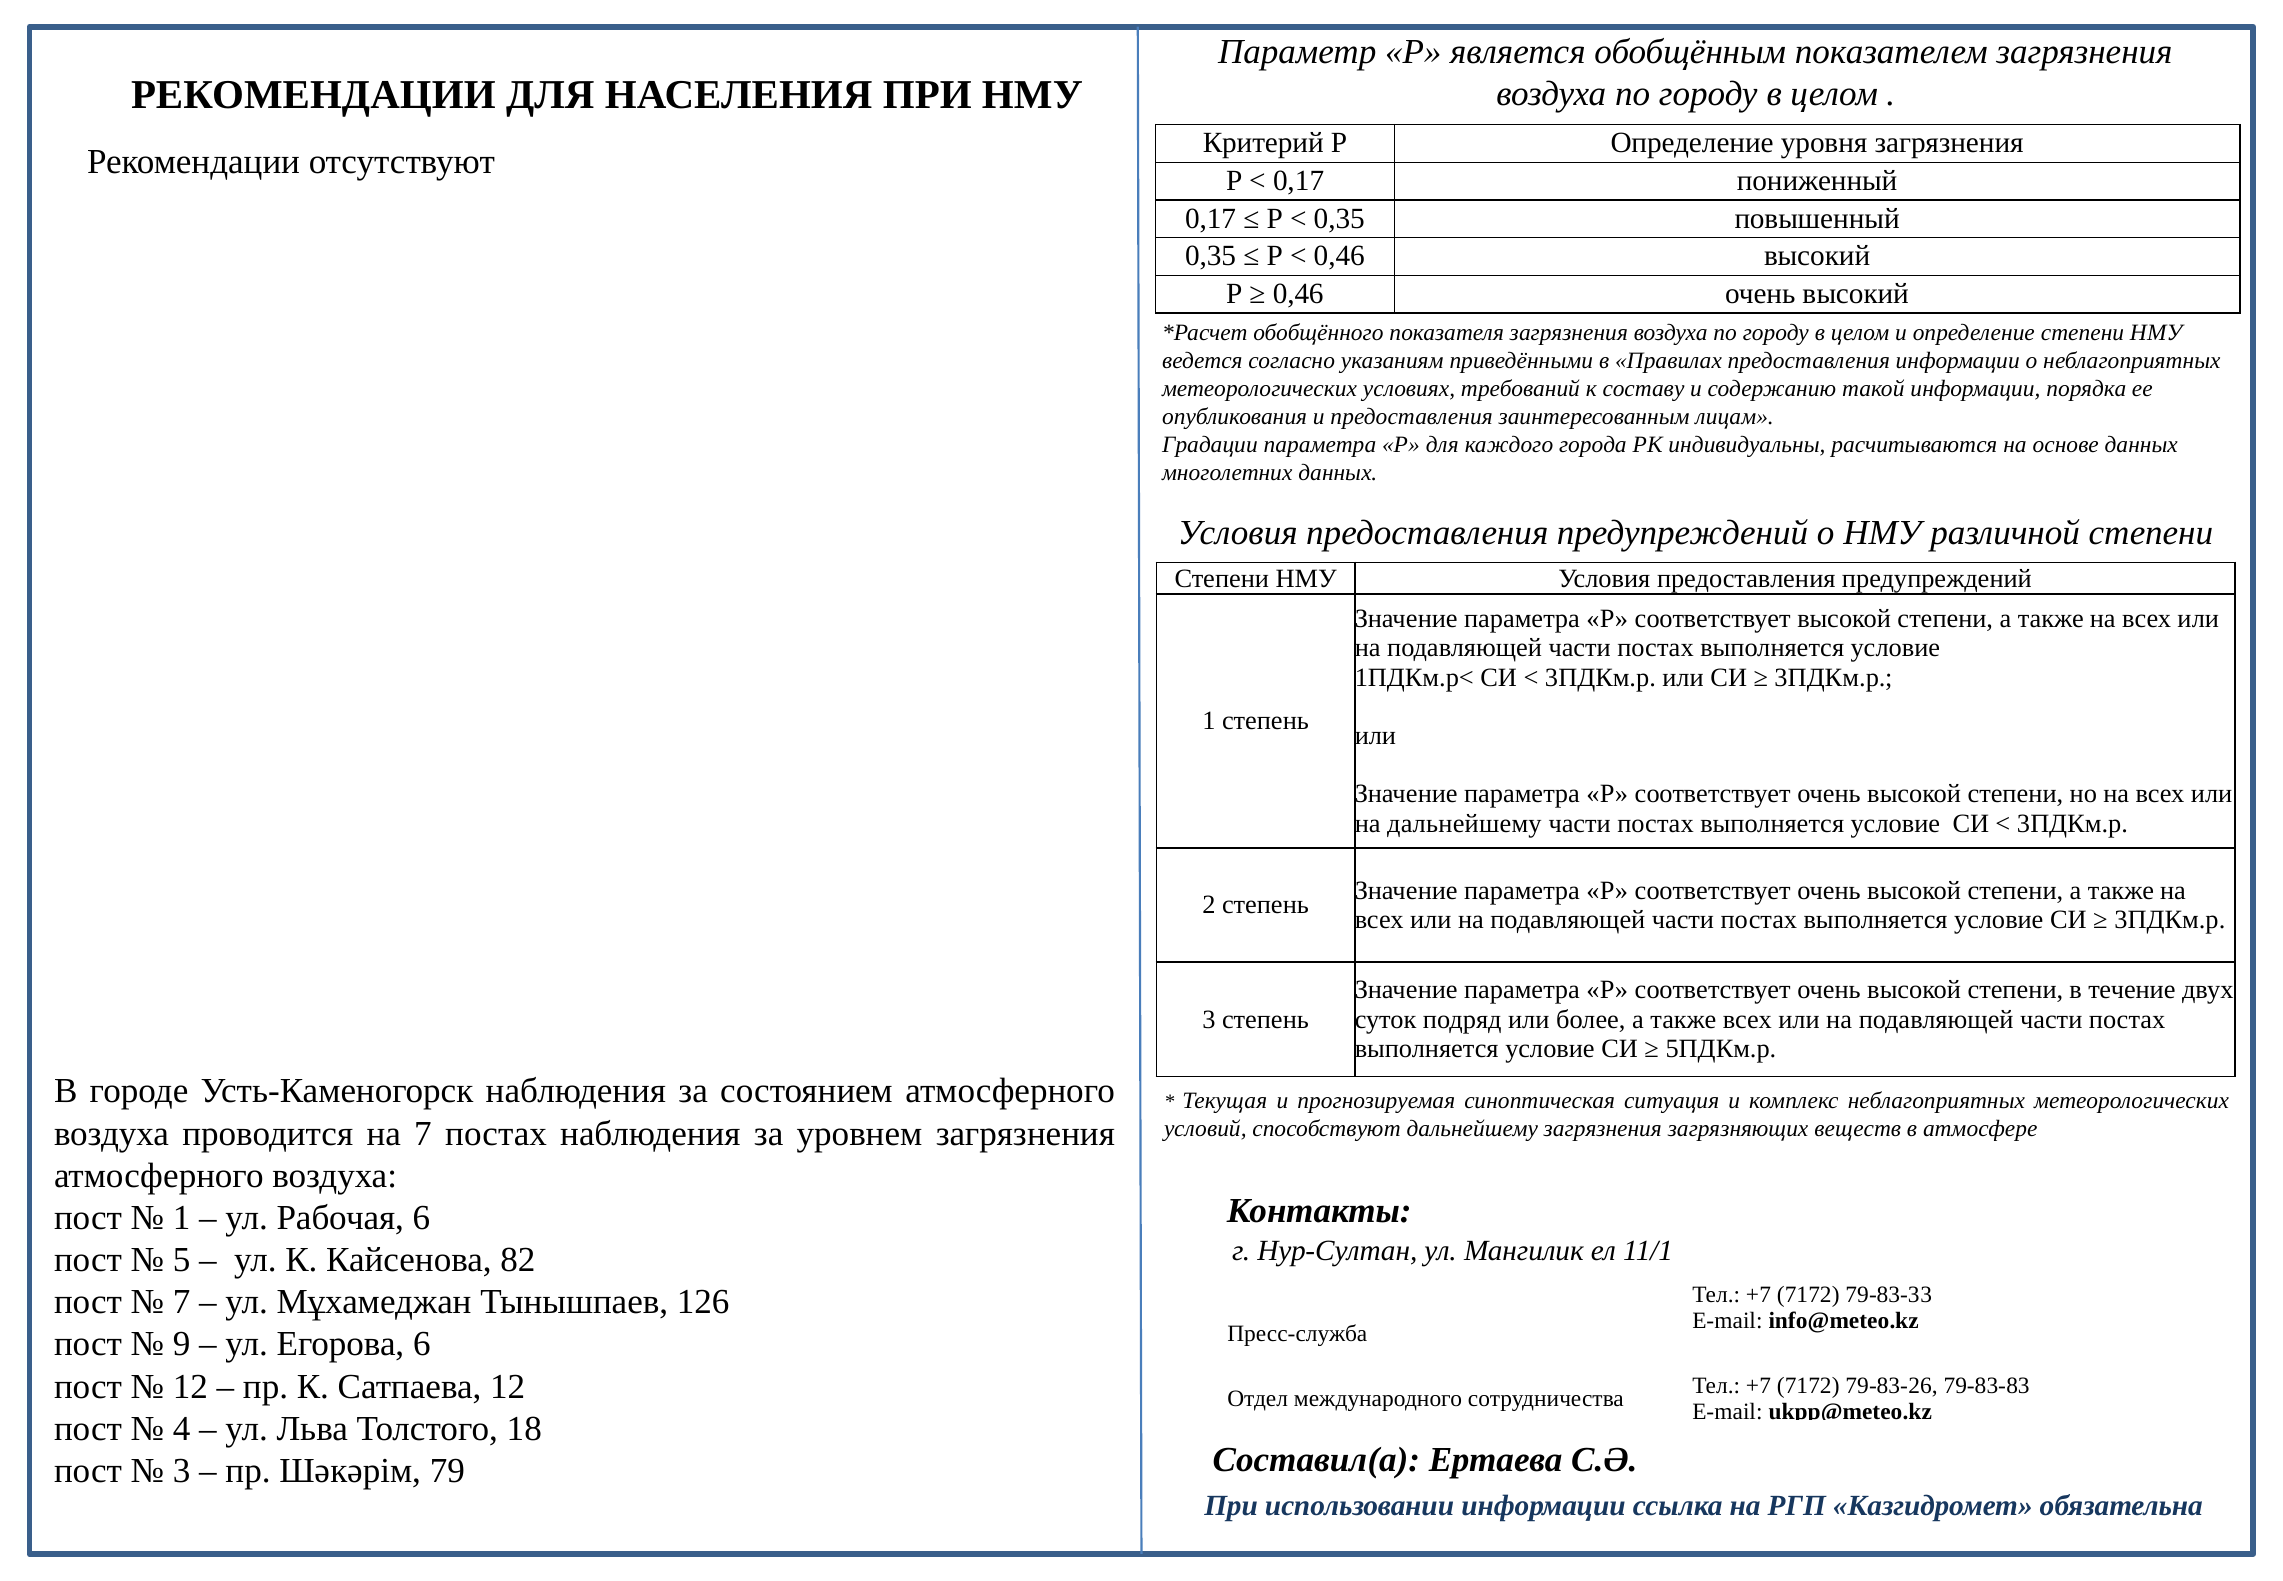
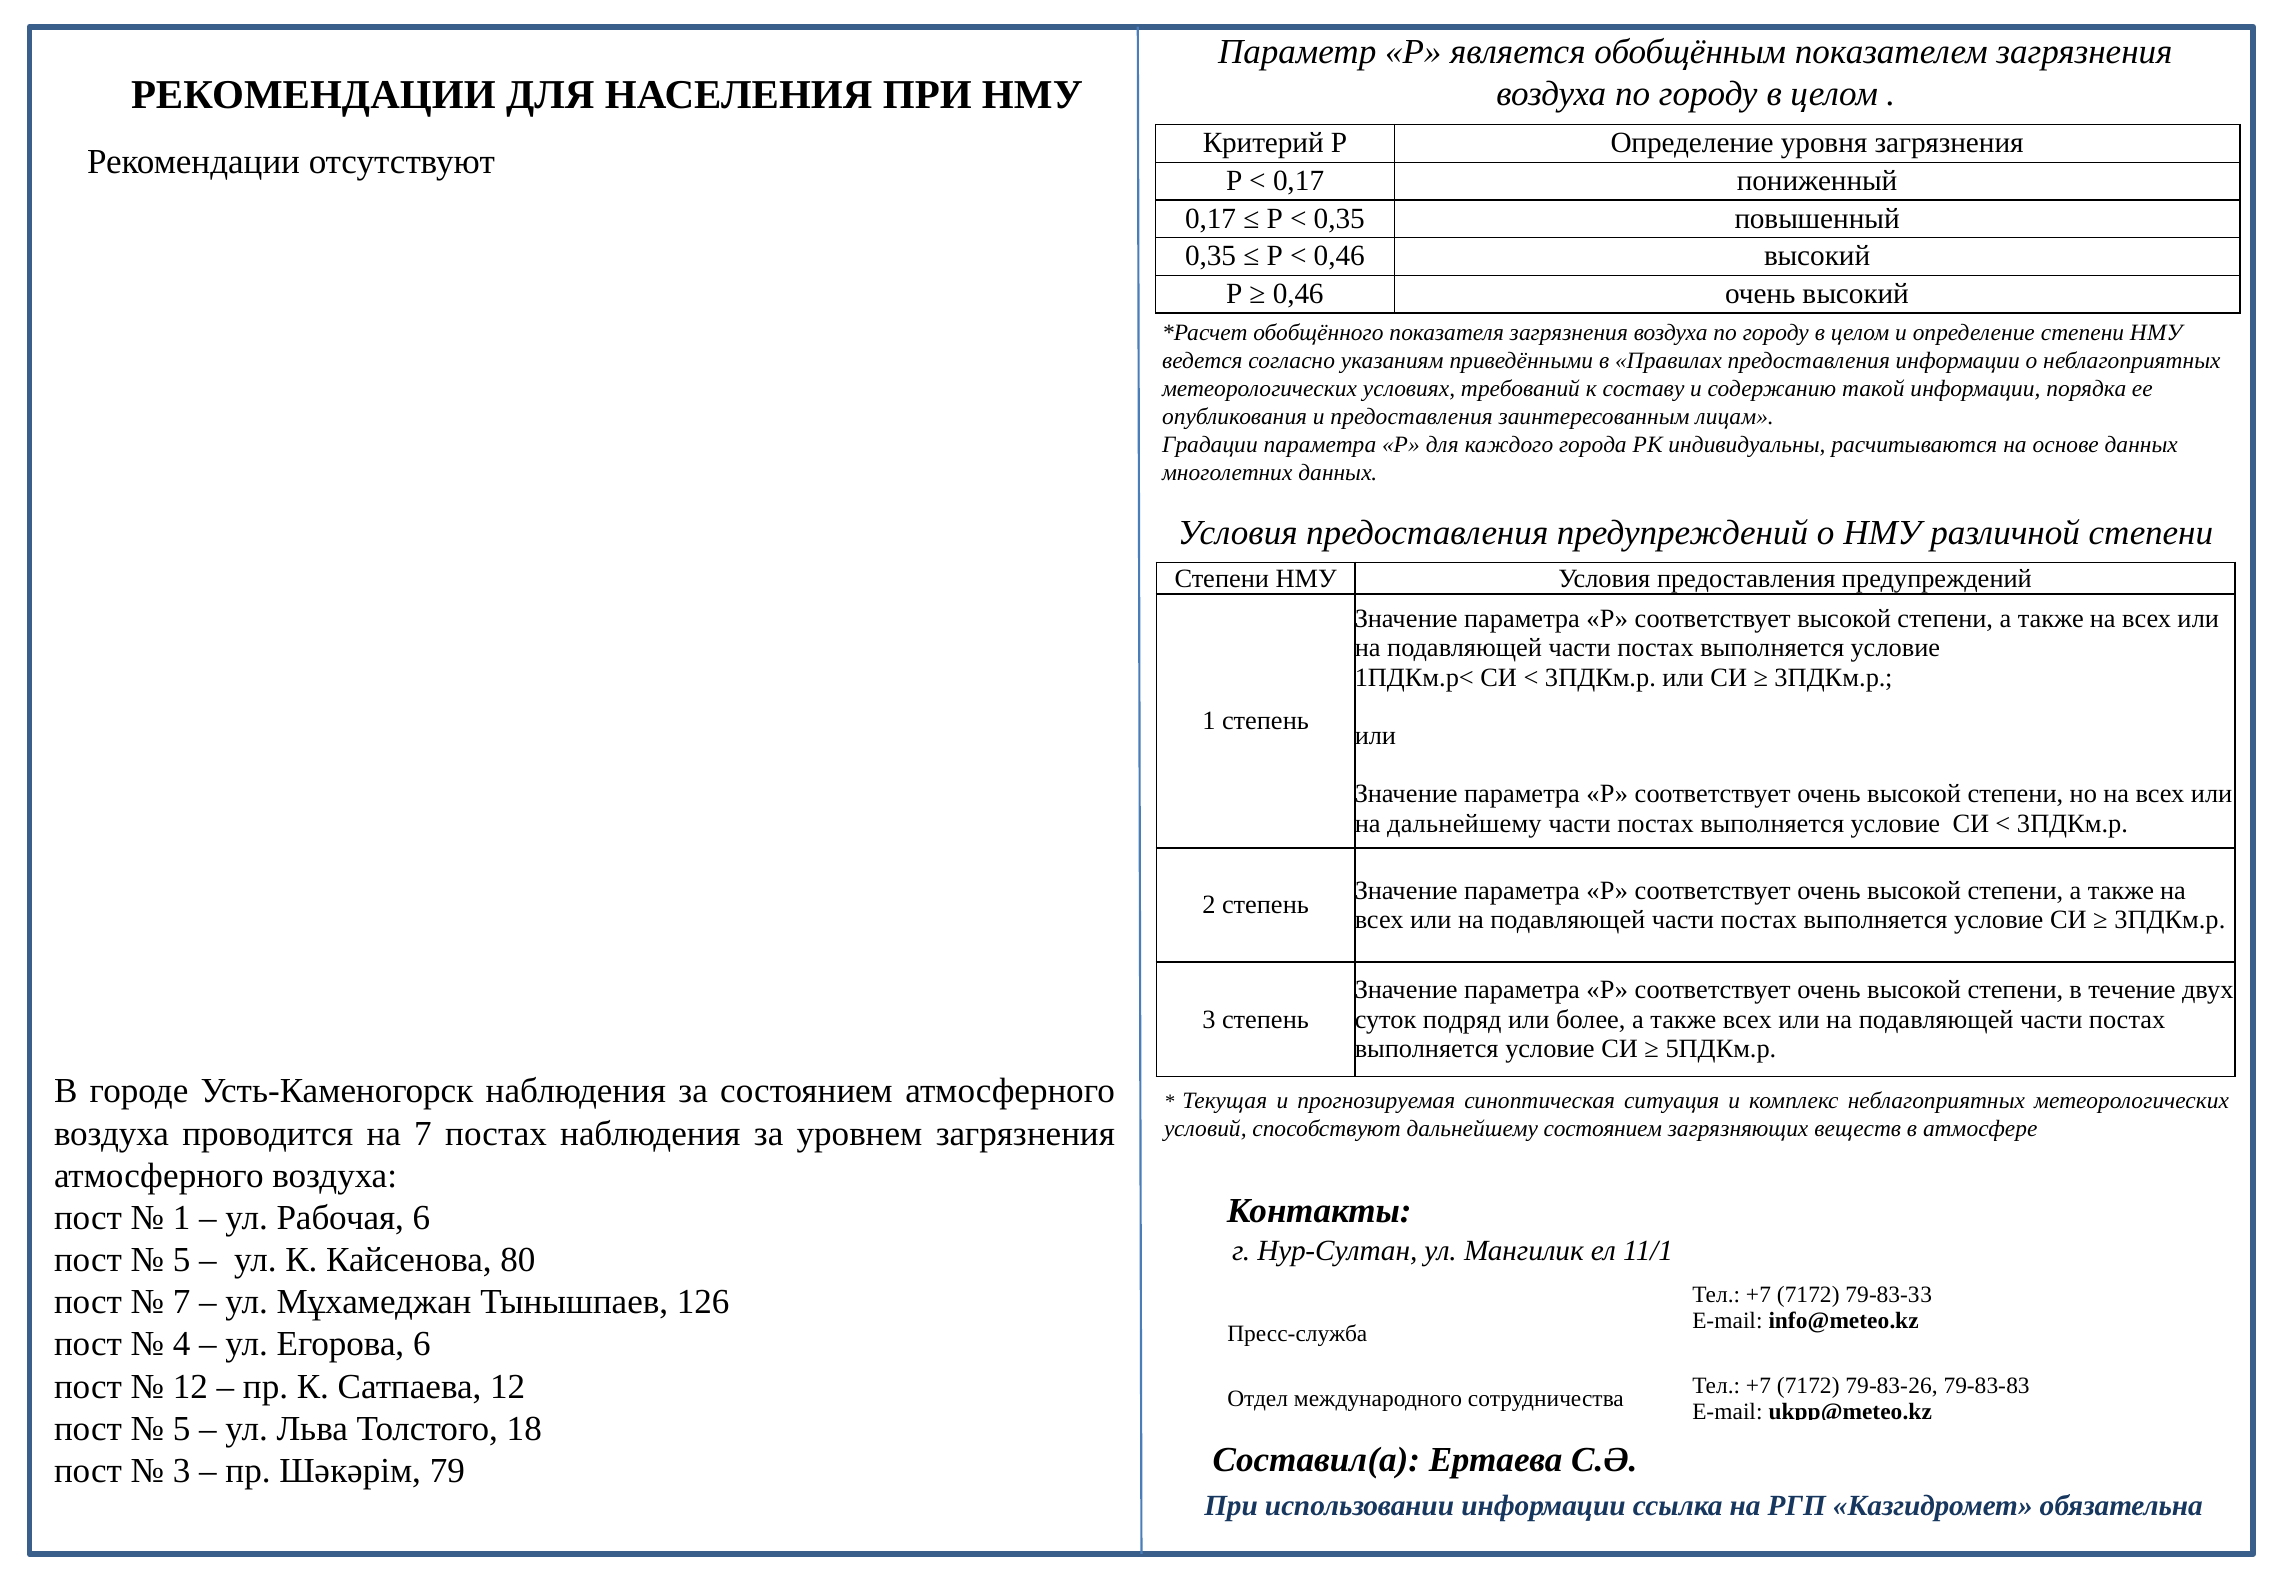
дальнейшему загрязнения: загрязнения -> состоянием (1603, 1129)
82: 82 -> 80 (518, 1260)
9: 9 -> 4 (182, 1344)
4: 4 -> 5 (182, 1428)
